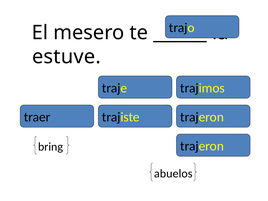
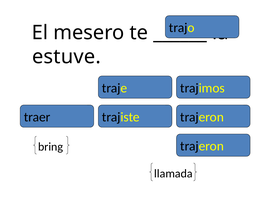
abuelos: abuelos -> llamada (173, 174)
